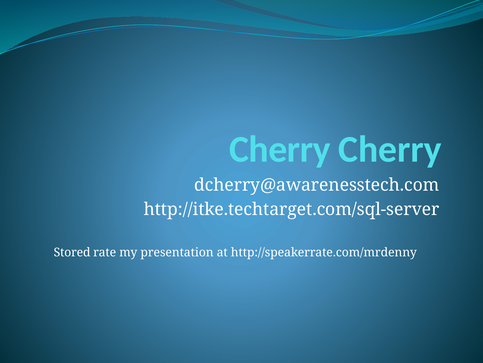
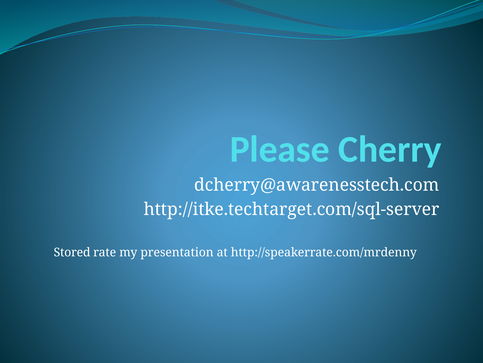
Cherry: Cherry -> Please (280, 149)
